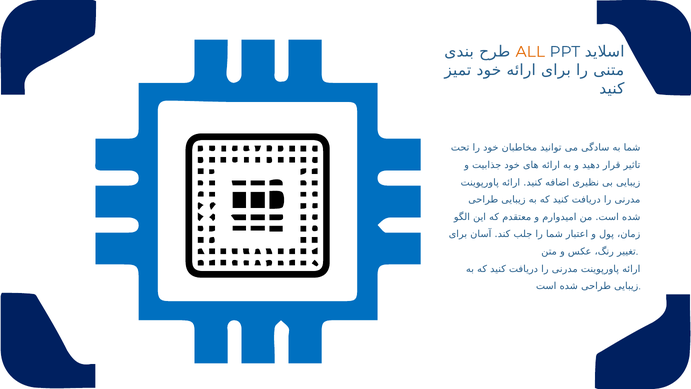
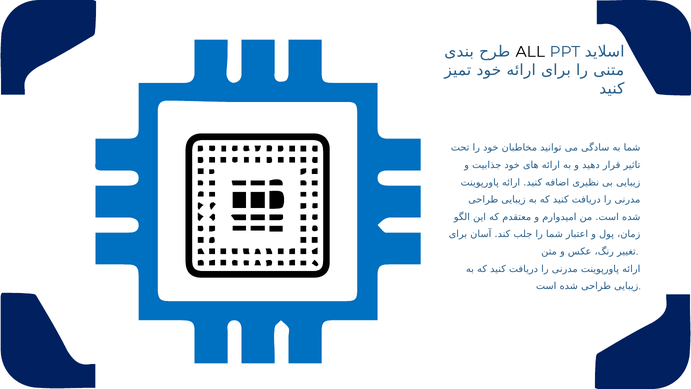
ALL colour: orange -> black (530, 52)
